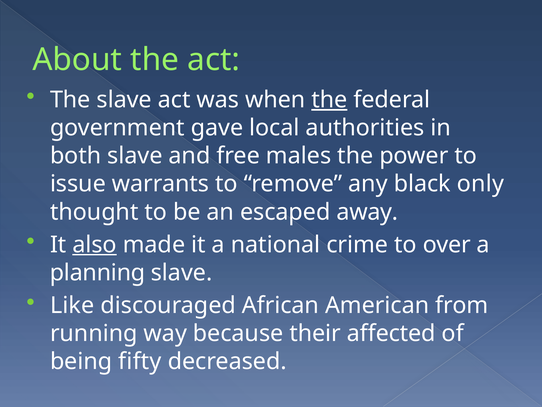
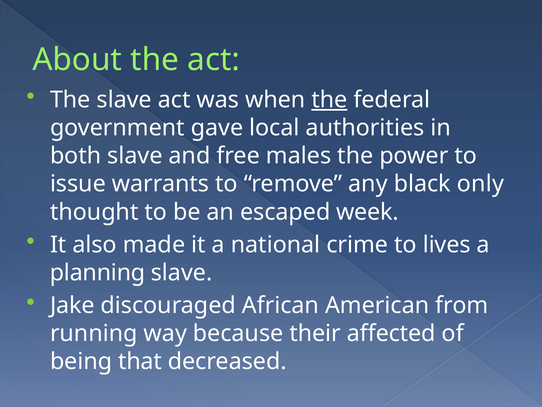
away: away -> week (367, 212)
also underline: present -> none (95, 244)
over: over -> lives (447, 244)
Like: Like -> Jake (72, 305)
fifty: fifty -> that (140, 361)
